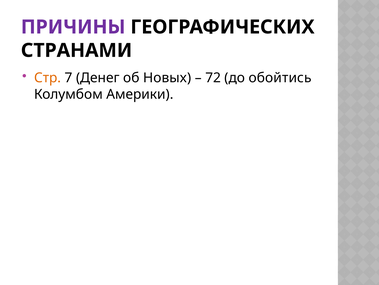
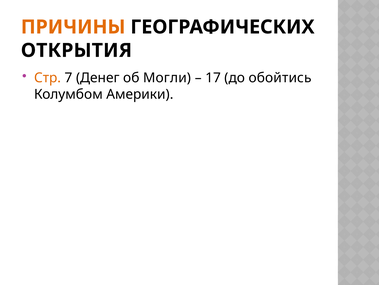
ПРИЧИНЫ colour: purple -> orange (73, 27)
СТРАНАМИ: СТРАНАМИ -> ОТКРЫТИЯ (76, 50)
Новых: Новых -> Могли (167, 78)
72: 72 -> 17 (213, 78)
